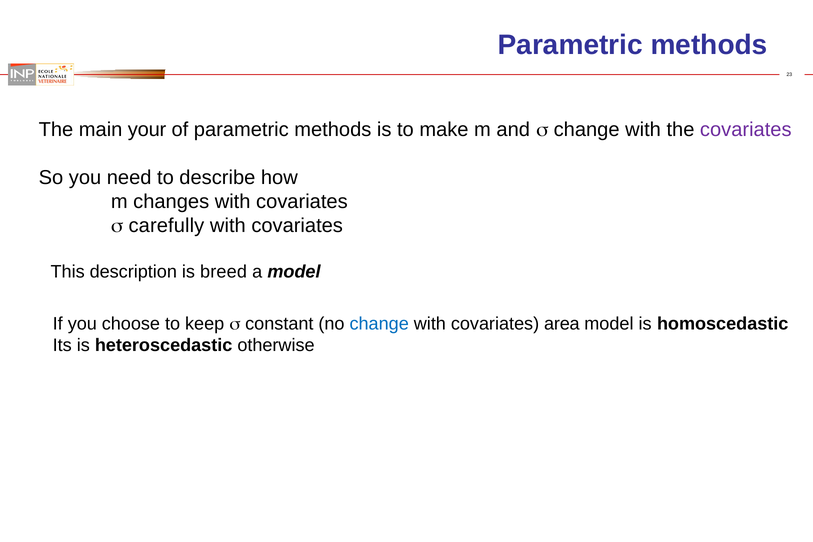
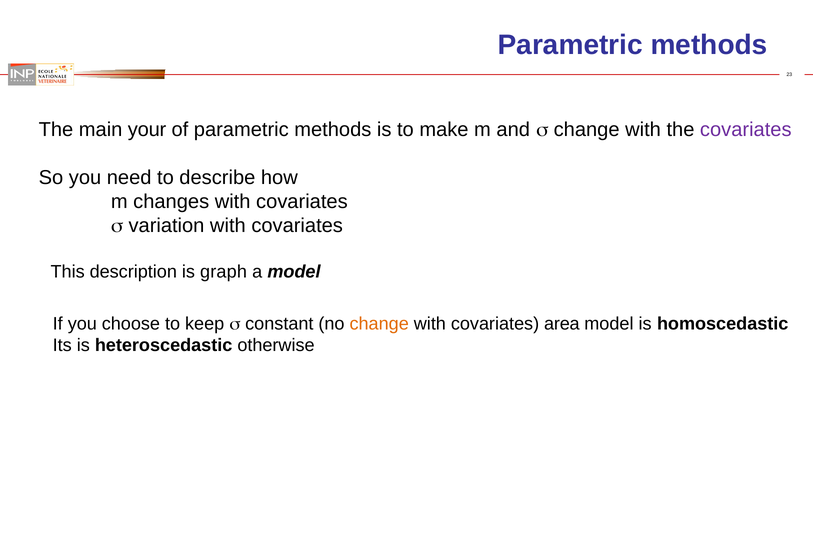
carefully: carefully -> variation (166, 226)
breed: breed -> graph (223, 272)
change colour: blue -> orange (379, 324)
